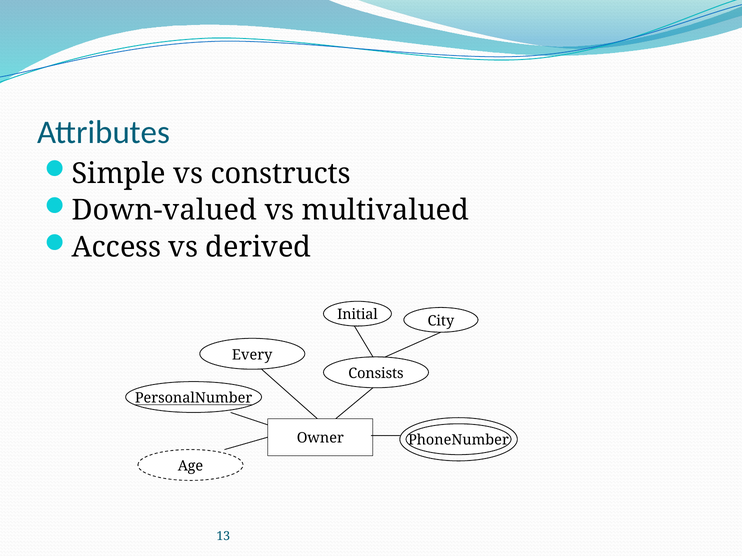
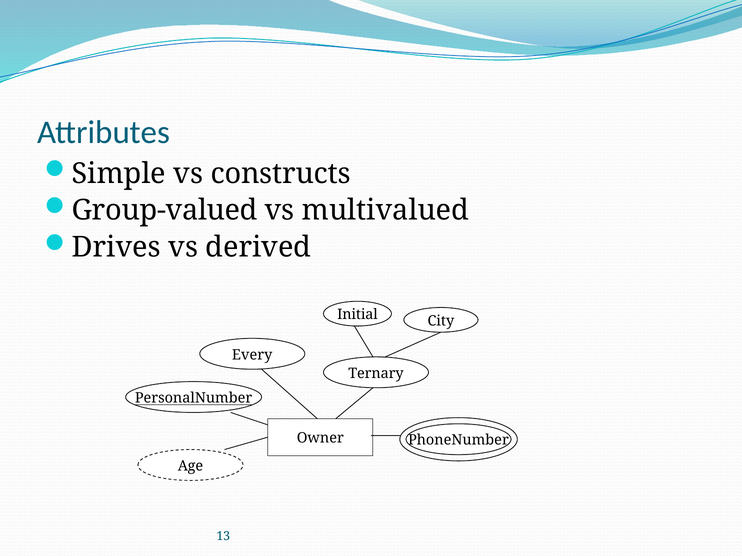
Down-valued: Down-valued -> Group-valued (165, 211)
Access: Access -> Drives (116, 248)
Consists: Consists -> Ternary (376, 374)
